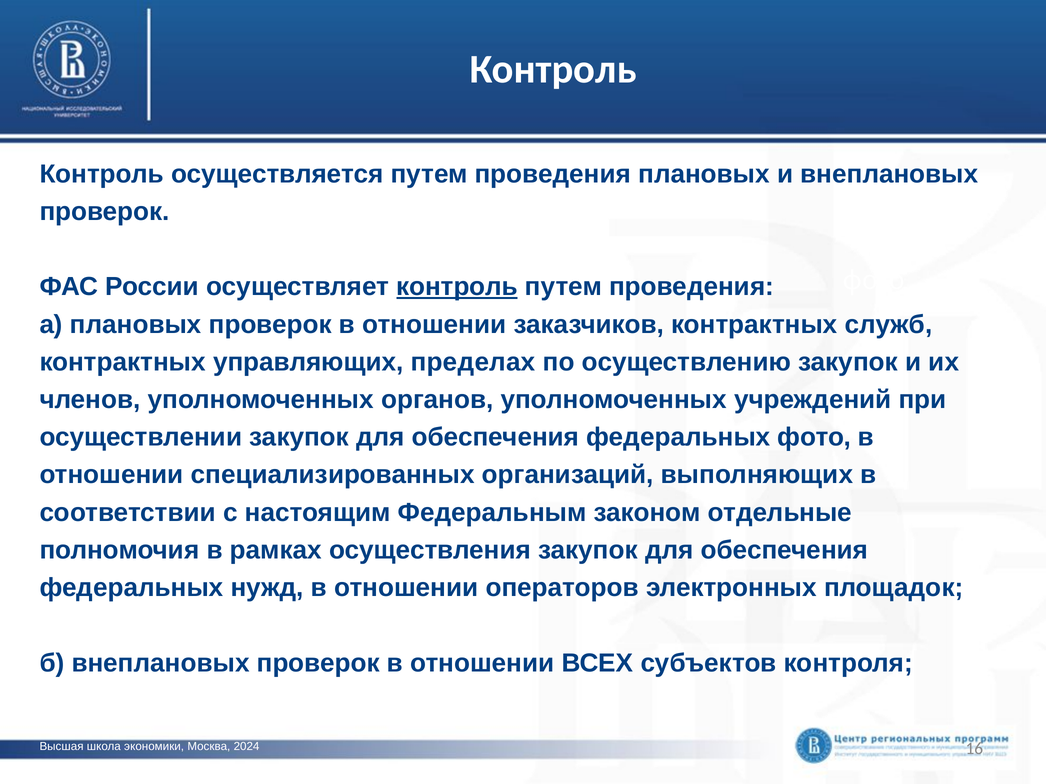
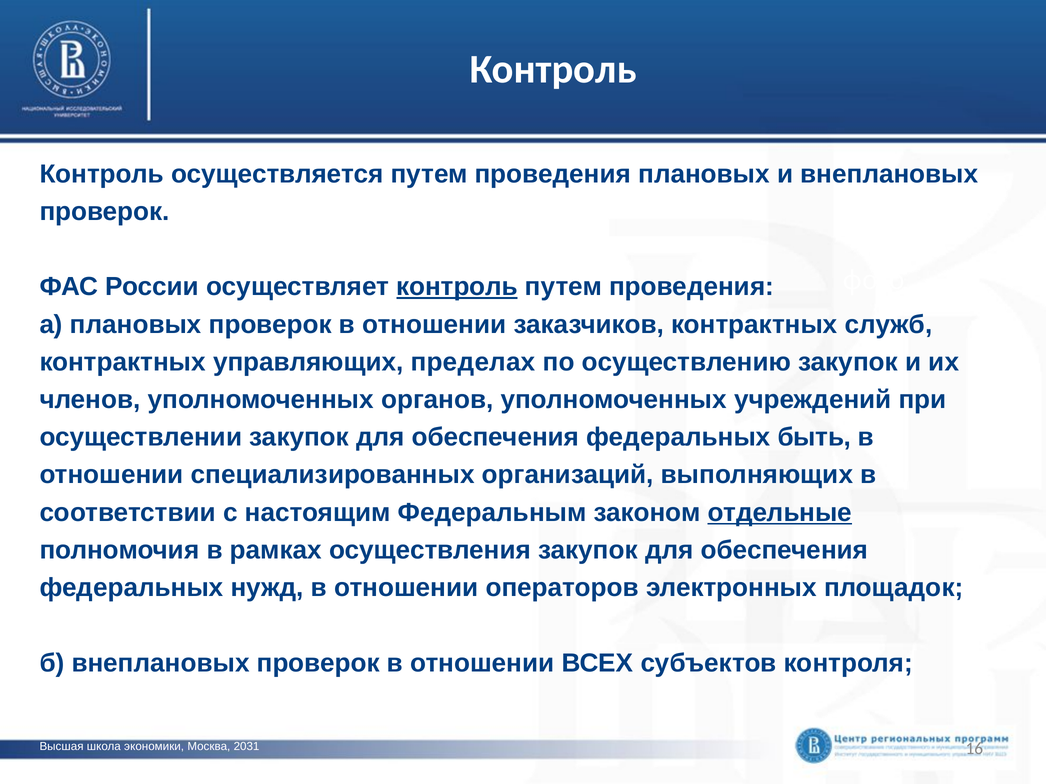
федеральных фото: фото -> быть (814, 438)
отдельные underline: none -> present (780, 513)
2024: 2024 -> 2031 (247, 747)
